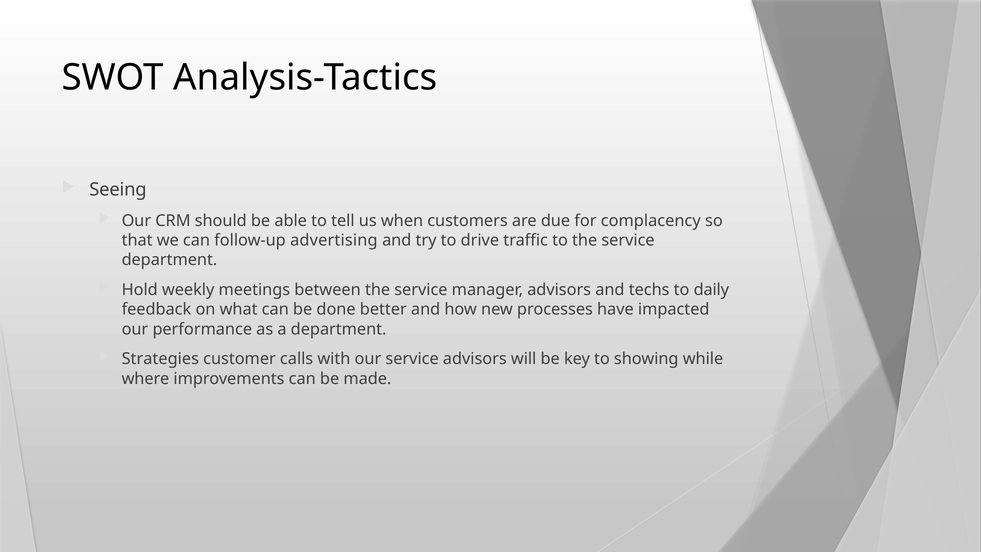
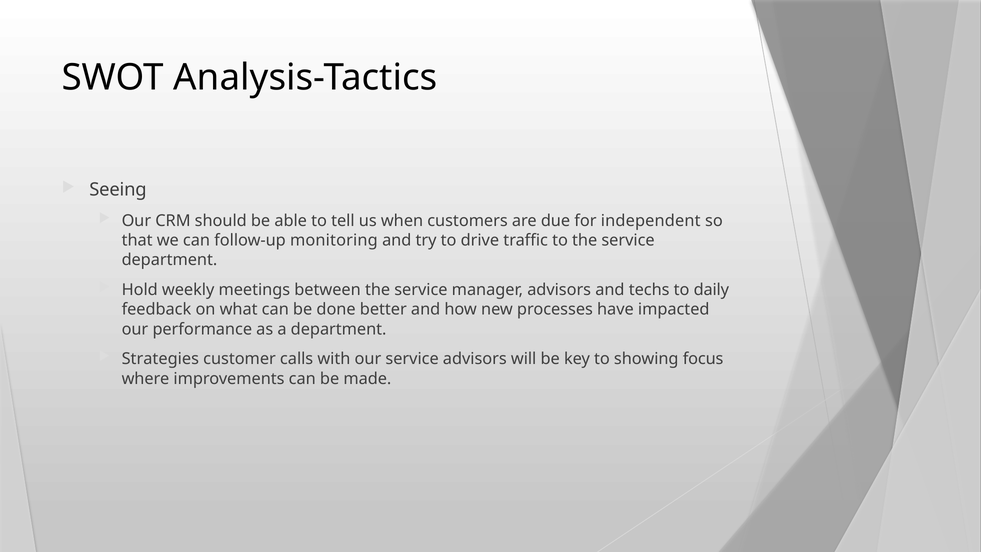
complacency: complacency -> independent (651, 221)
advertising: advertising -> monitoring (334, 240)
while: while -> focus (703, 359)
